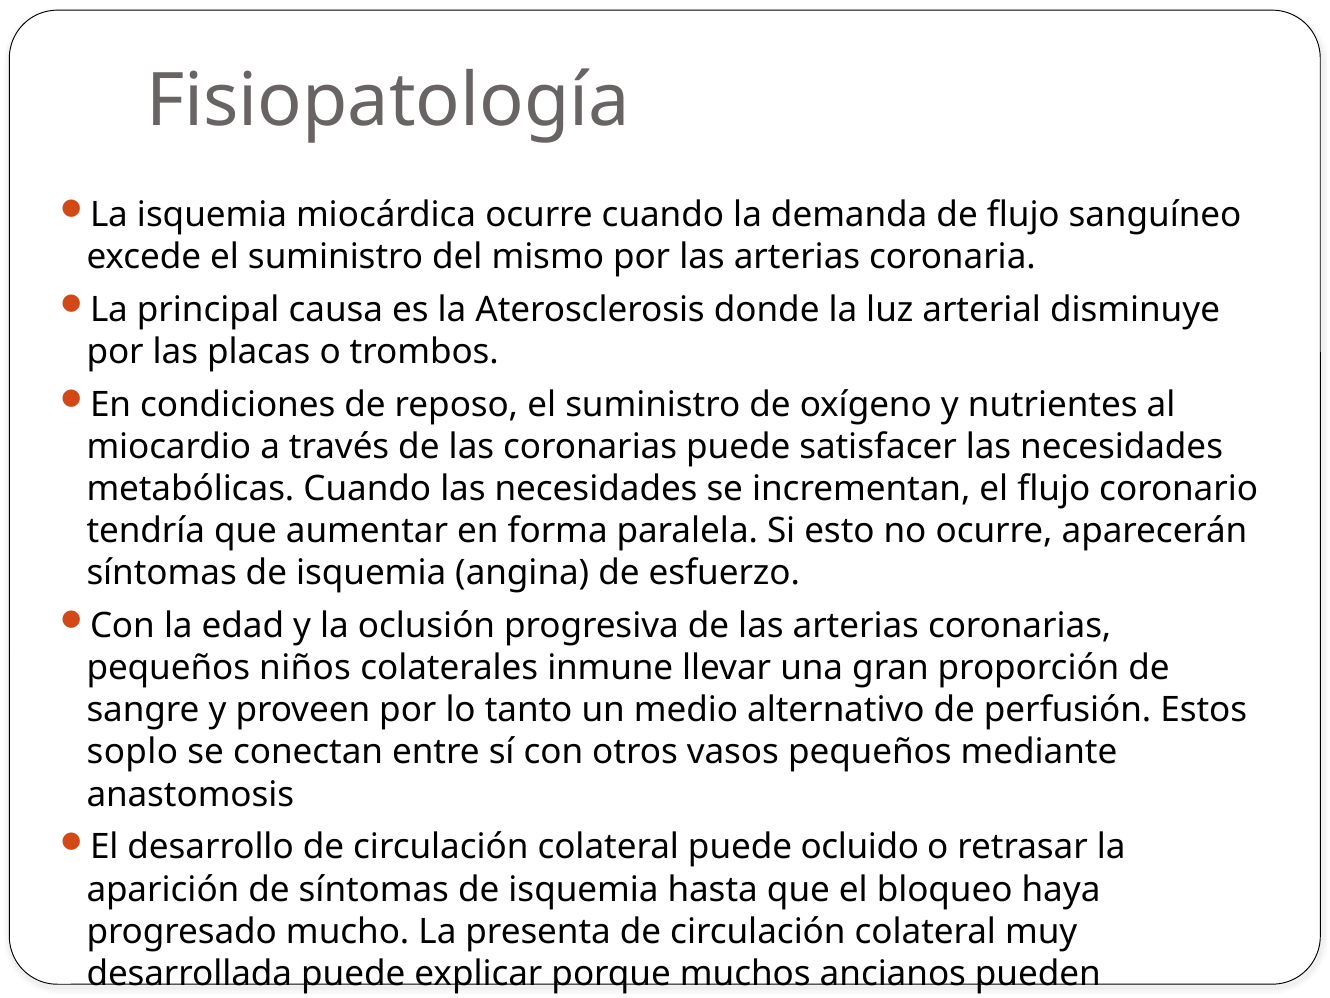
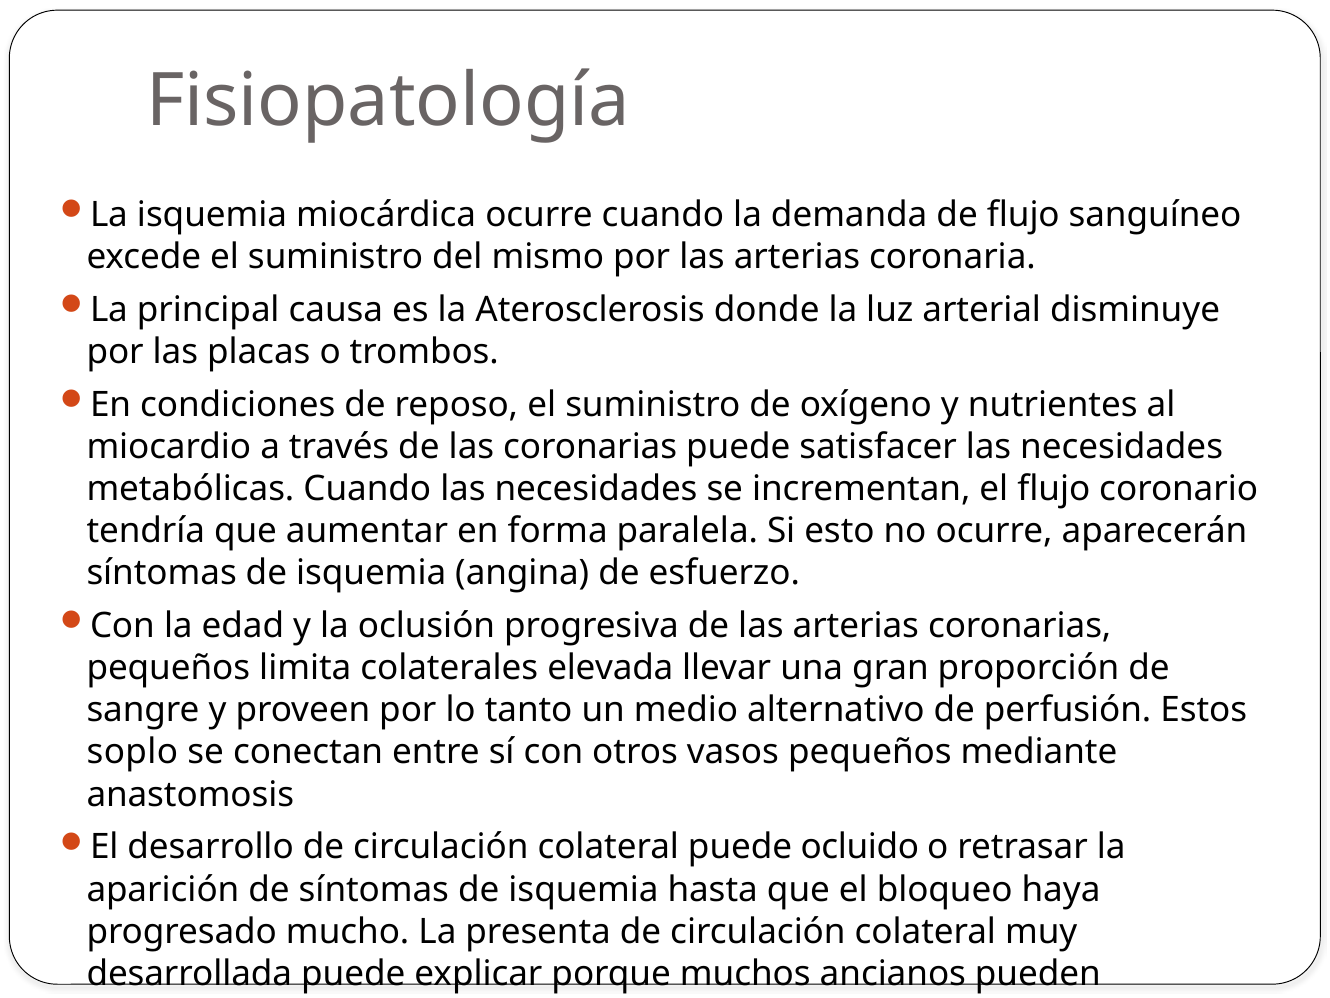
niños: niños -> limita (305, 668)
inmune: inmune -> elevada (610, 668)
